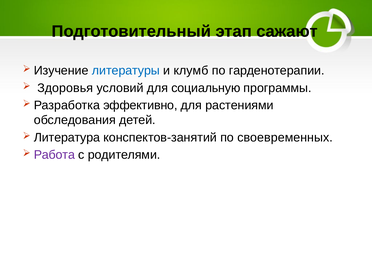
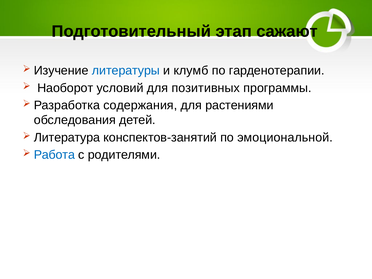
Здоровья: Здоровья -> Наоборот (65, 88)
социальную: социальную -> позитивных (206, 88)
эффективно: эффективно -> содержания (140, 105)
своевременных: своевременных -> эмоциональной (285, 138)
Работа colour: purple -> blue (54, 155)
